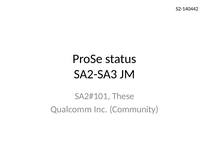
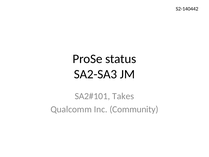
These: These -> Takes (123, 96)
